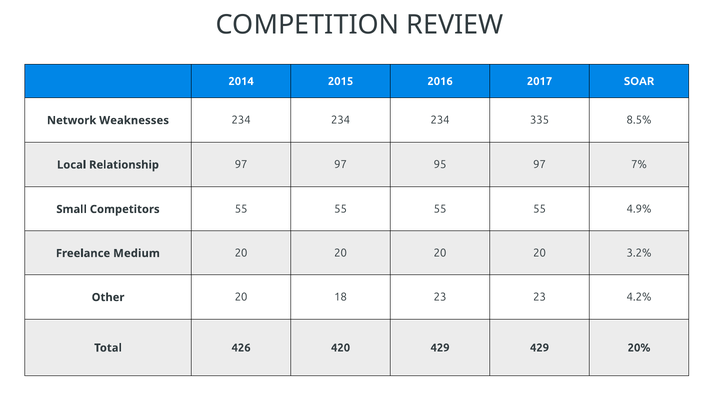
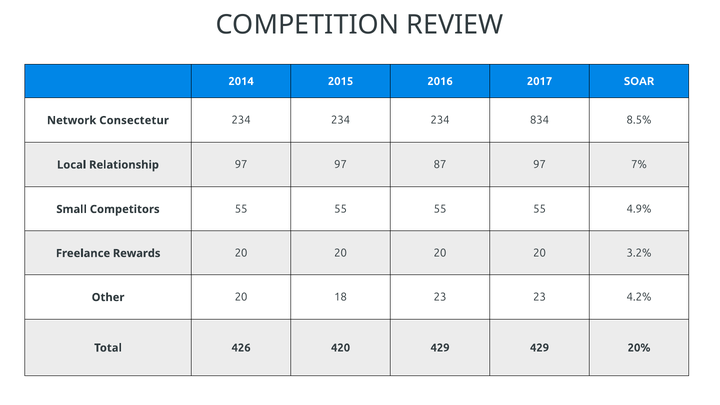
Weaknesses: Weaknesses -> Consectetur (134, 120)
335: 335 -> 834 (540, 120)
95: 95 -> 87 (440, 165)
Medium: Medium -> Rewards (137, 253)
